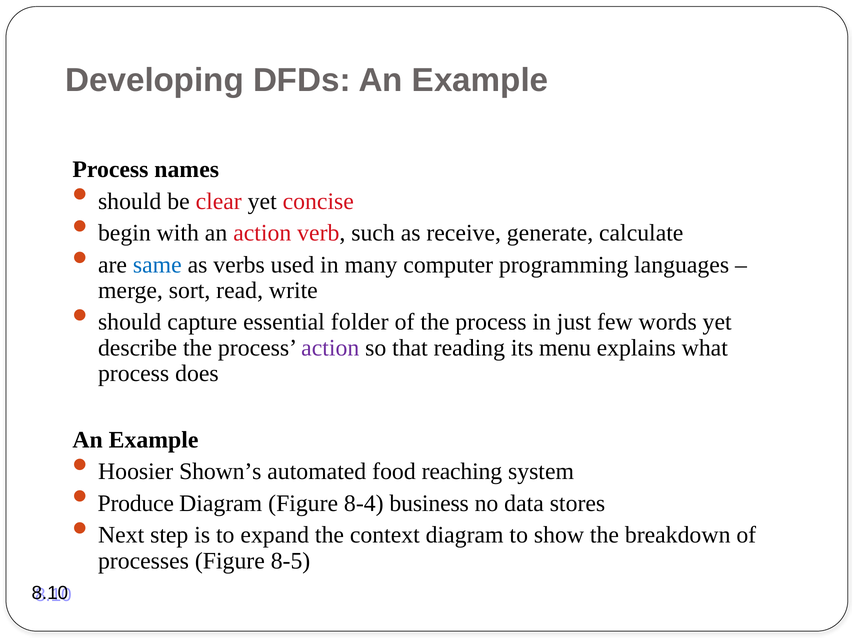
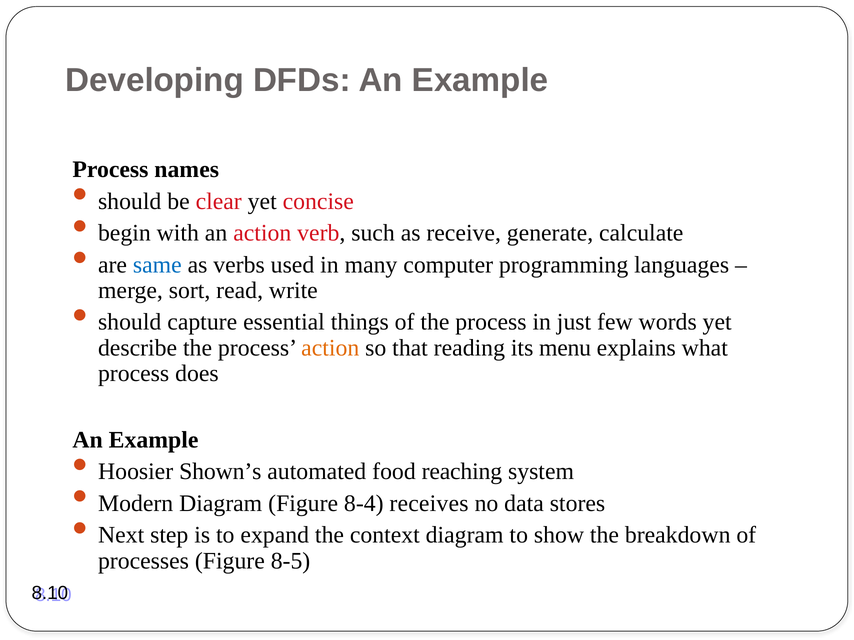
folder: folder -> things (360, 322)
action colour: purple -> orange (330, 348)
Produce: Produce -> Modern (136, 504)
business: business -> receives (429, 504)
